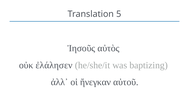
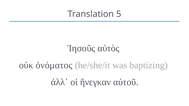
ἐλάλησεν: ἐλάλησεν -> ὀνόματος (54, 65)
